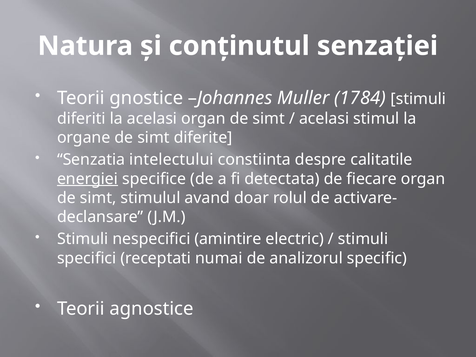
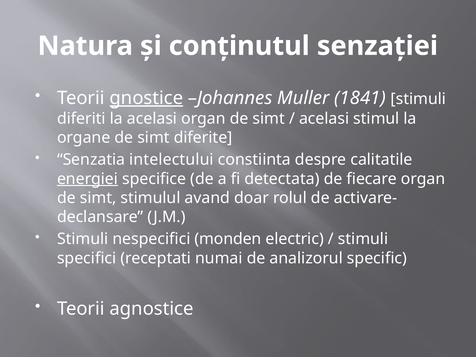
gnostice underline: none -> present (146, 98)
1784: 1784 -> 1841 (360, 98)
amintire: amintire -> monden (228, 239)
